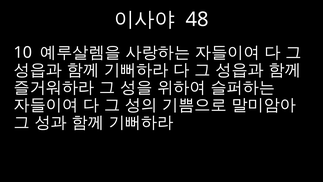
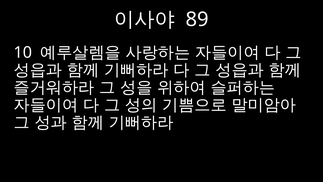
48: 48 -> 89 (197, 19)
